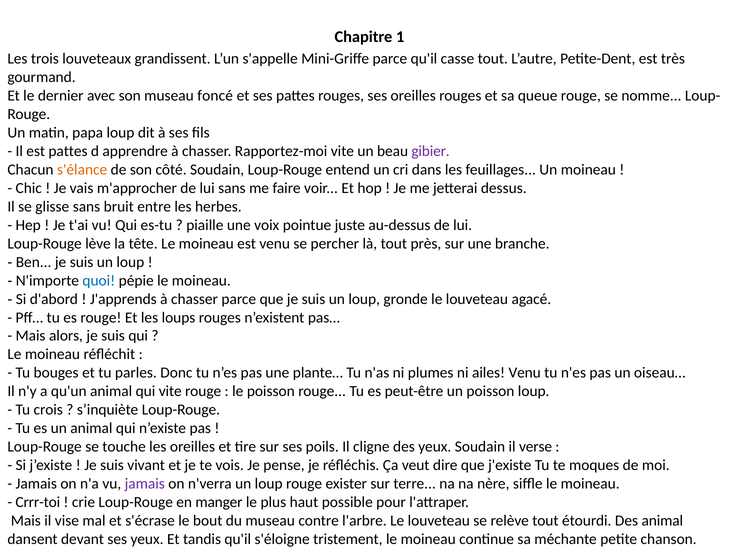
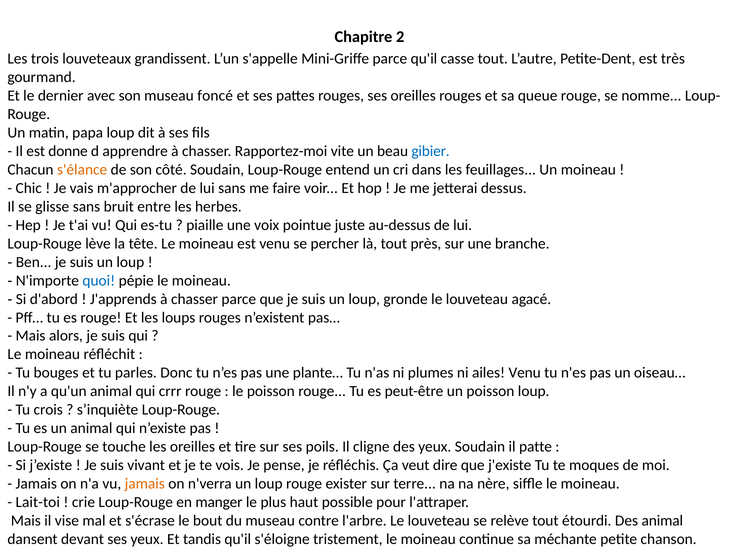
1: 1 -> 2 (400, 37)
est pattes: pattes -> donne (68, 151)
gibier colour: purple -> blue (431, 151)
qui vite: vite -> crrr (170, 391)
verse: verse -> patte (536, 447)
jamais colour: purple -> orange (145, 484)
Crrr-toi: Crrr-toi -> Lait-toi (38, 502)
